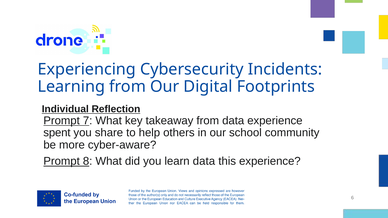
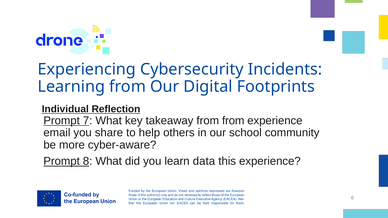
from data: data -> from (233, 121)
spent: spent -> email (57, 133)
